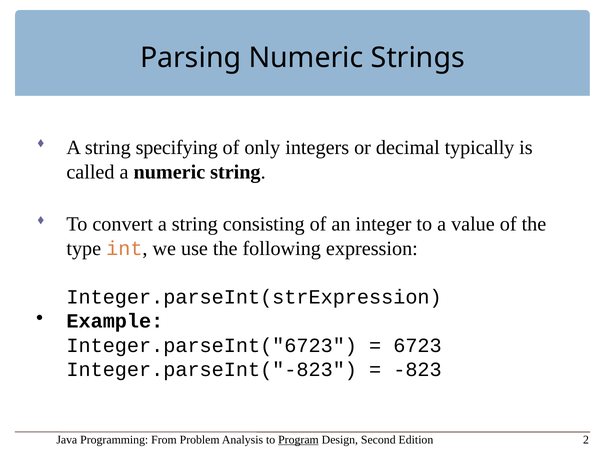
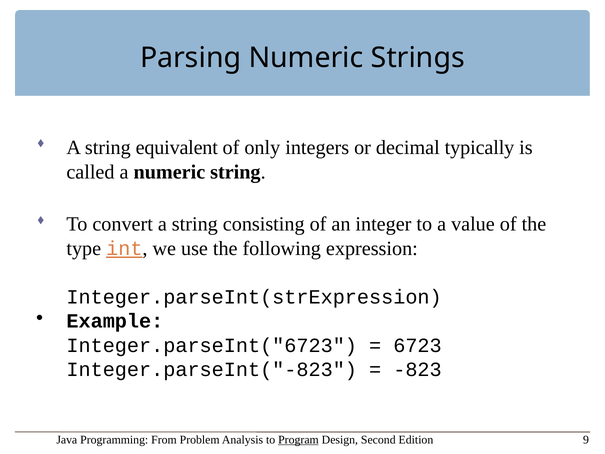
specifying: specifying -> equivalent (177, 148)
int underline: none -> present (124, 248)
2: 2 -> 9 (586, 439)
